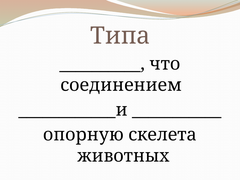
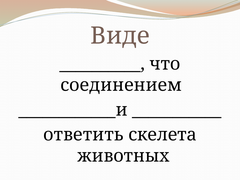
Типа: Типа -> Виде (120, 36)
опорную: опорную -> ответить (83, 135)
